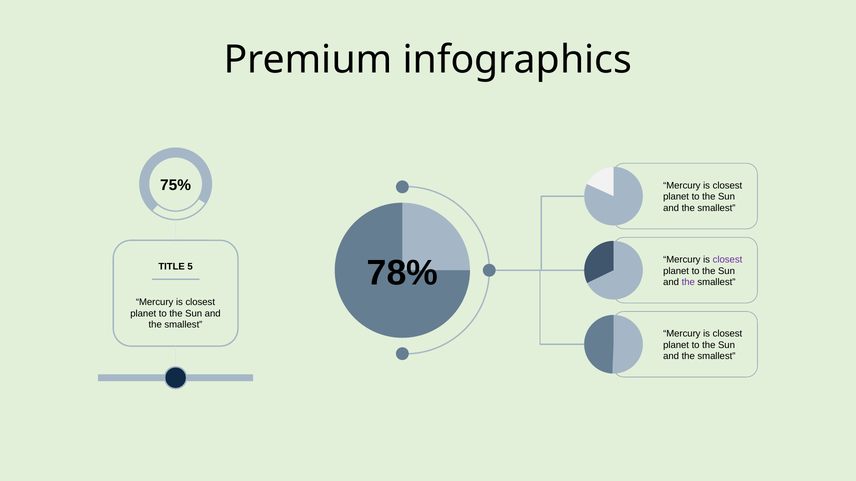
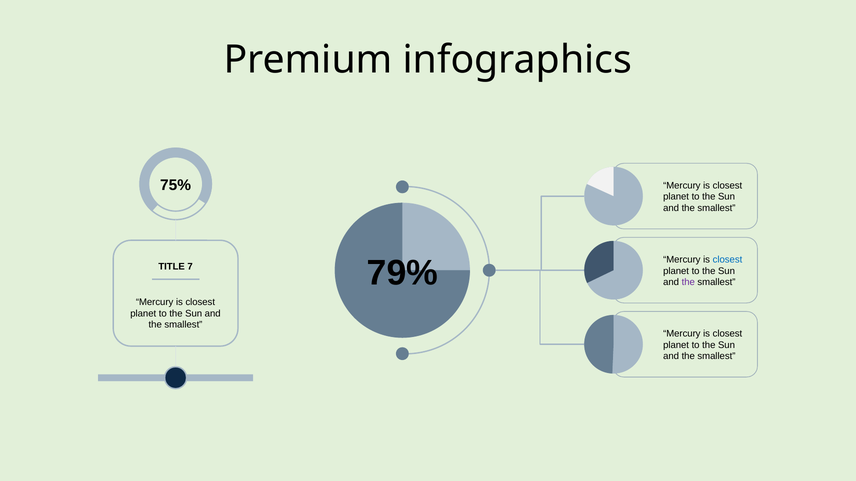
closest colour: purple -> blue (727, 260)
78%: 78% -> 79% (402, 273)
5: 5 -> 7 (190, 267)
